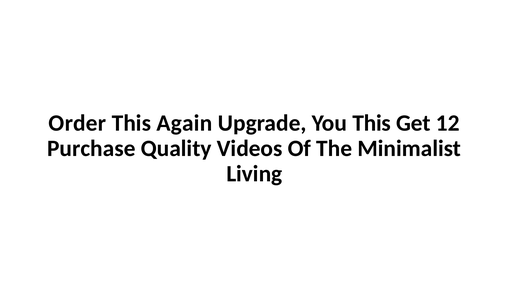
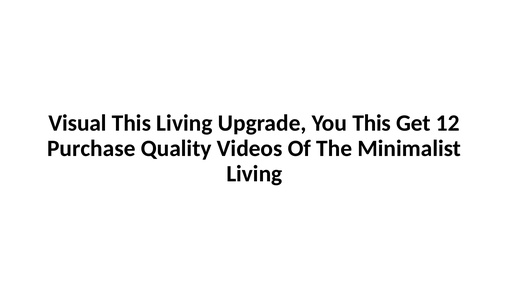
Order: Order -> Visual (78, 123)
This Again: Again -> Living (184, 123)
